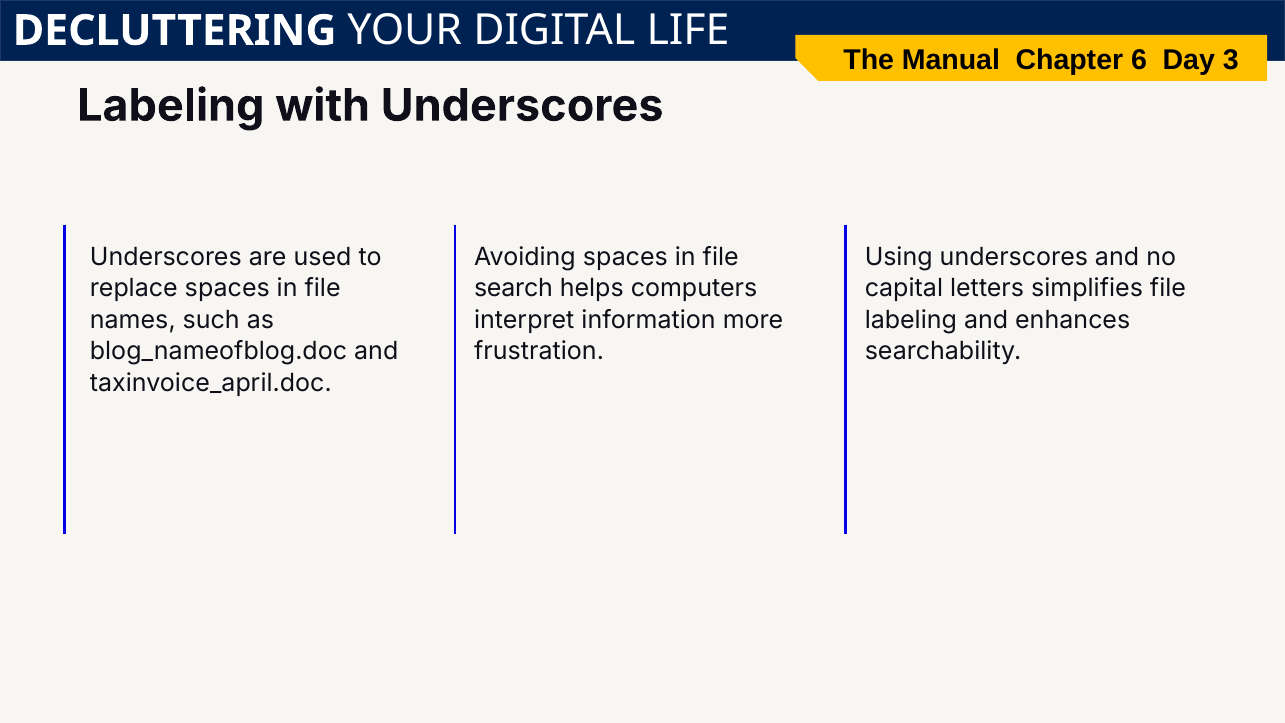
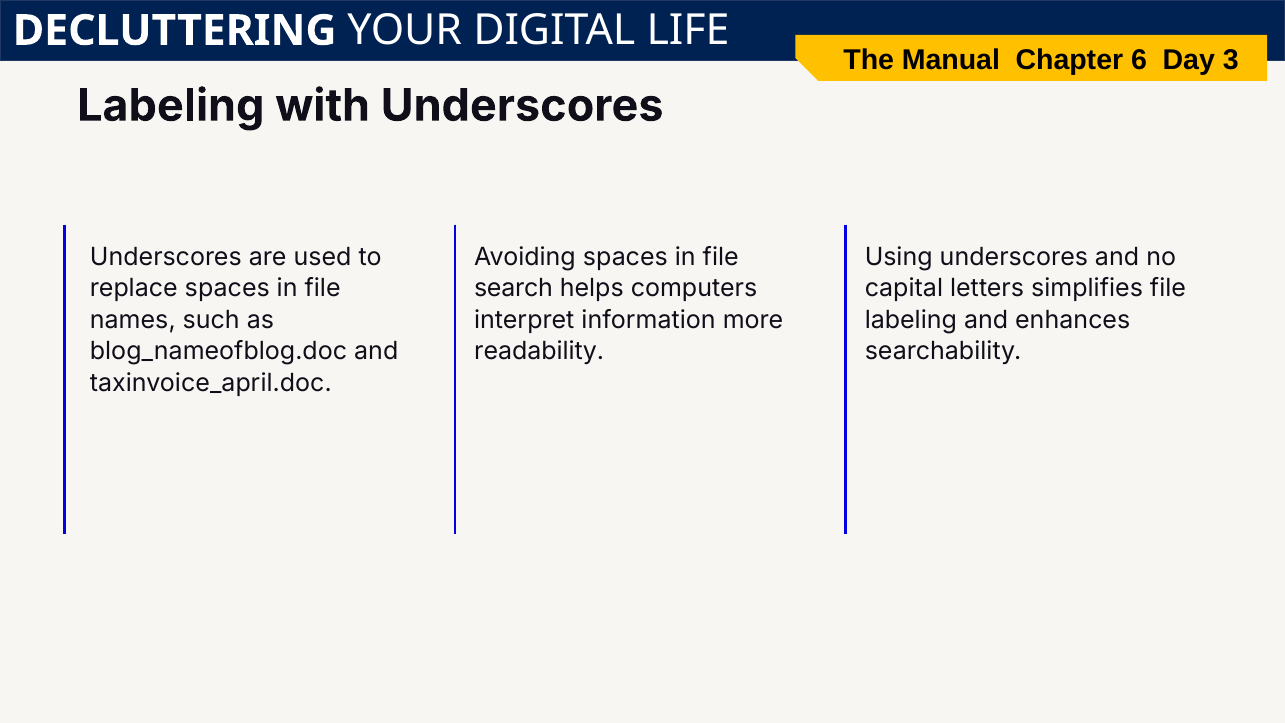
frustration: frustration -> readability (539, 351)
